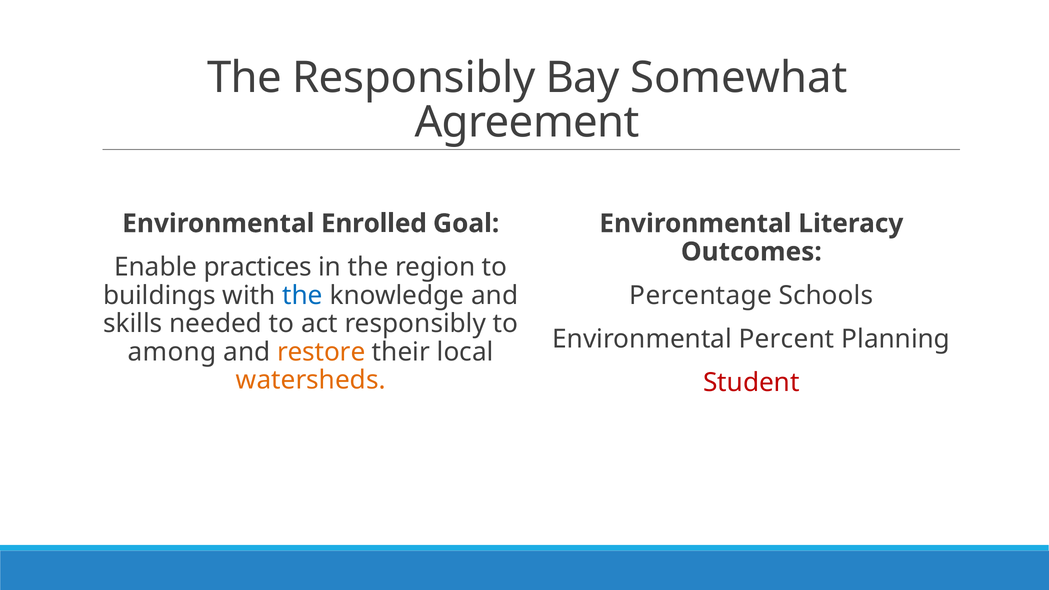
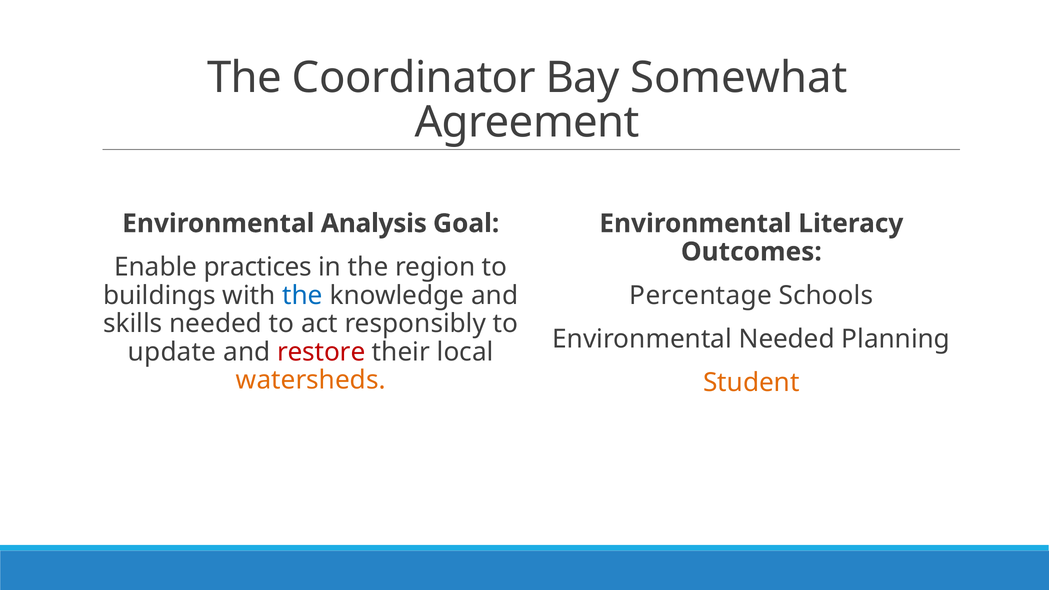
The Responsibly: Responsibly -> Coordinator (414, 78)
Enrolled: Enrolled -> Analysis (374, 224)
Environmental Percent: Percent -> Needed (787, 339)
among: among -> update (172, 352)
restore colour: orange -> red (321, 352)
Student colour: red -> orange (751, 383)
